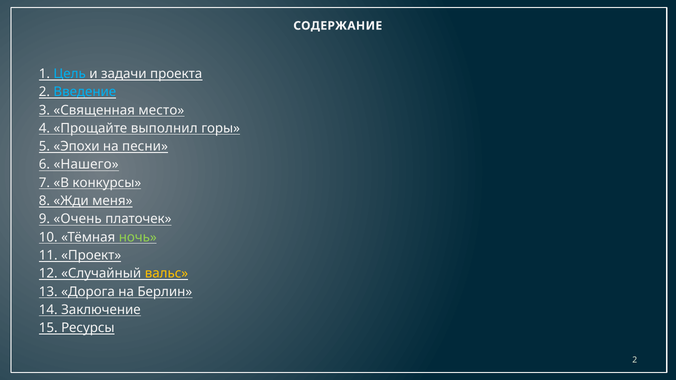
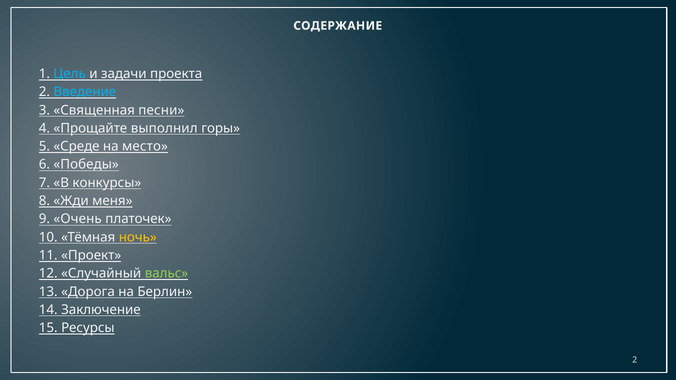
место: место -> песни (161, 110)
Эпохи: Эпохи -> Среде (77, 147)
песни: песни -> место (145, 147)
Нашего: Нашего -> Победы (86, 165)
ночь colour: light green -> yellow (138, 237)
вальс colour: yellow -> light green (166, 274)
